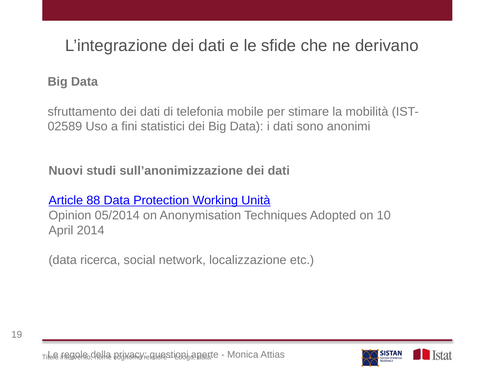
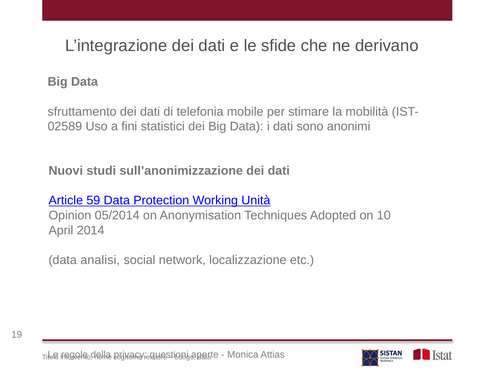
88: 88 -> 59 (93, 200)
ricerca: ricerca -> analisi (100, 260)
